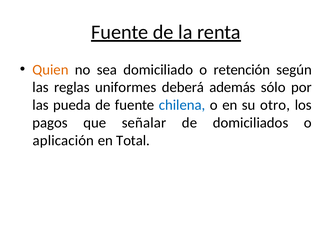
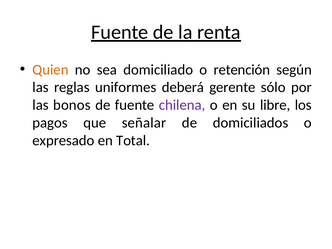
además: además -> gerente (232, 87)
pueda: pueda -> bonos (72, 105)
chilena colour: blue -> purple (182, 105)
otro: otro -> libre (275, 105)
aplicación: aplicación -> expresado (63, 140)
